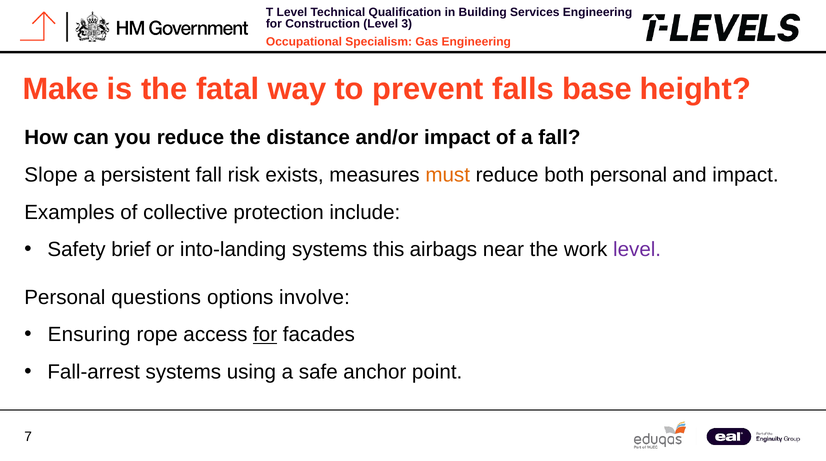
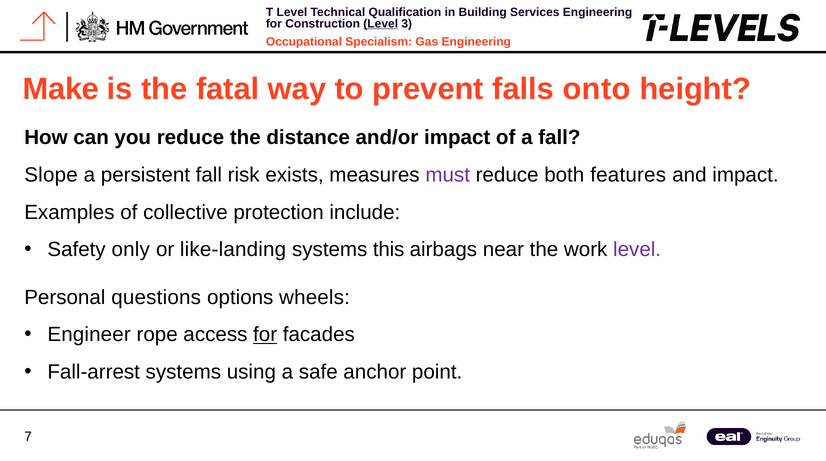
Level underline: none -> present (381, 24)
base: base -> onto (597, 89)
must colour: orange -> purple (448, 175)
both personal: personal -> features (628, 175)
brief: brief -> only (131, 250)
into-landing: into-landing -> like-landing (233, 250)
involve: involve -> wheels (314, 298)
Ensuring: Ensuring -> Engineer (89, 335)
